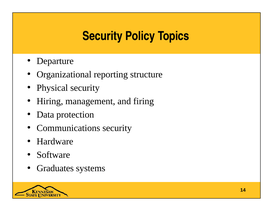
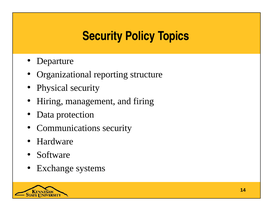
Graduates: Graduates -> Exchange (55, 168)
